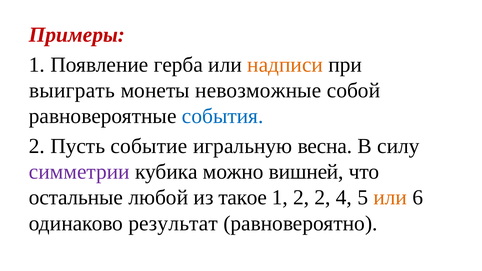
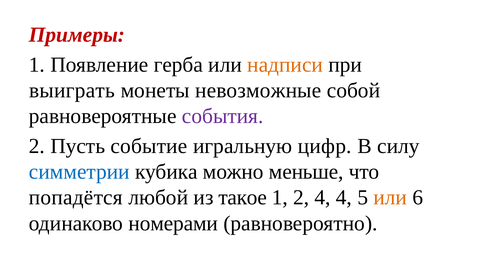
события colour: blue -> purple (223, 116)
весна: весна -> цифр (325, 146)
симметрии colour: purple -> blue (79, 172)
вишней: вишней -> меньше (306, 172)
остальные: остальные -> попадётся (76, 198)
2 2: 2 -> 4 (323, 198)
результат: результат -> номерами (173, 223)
